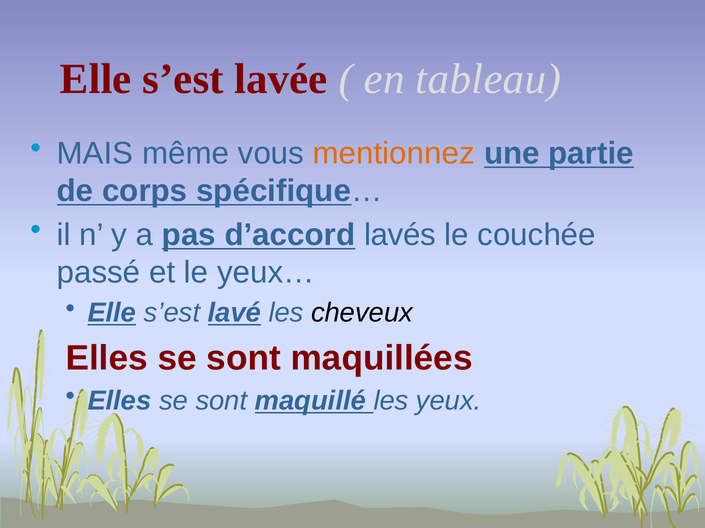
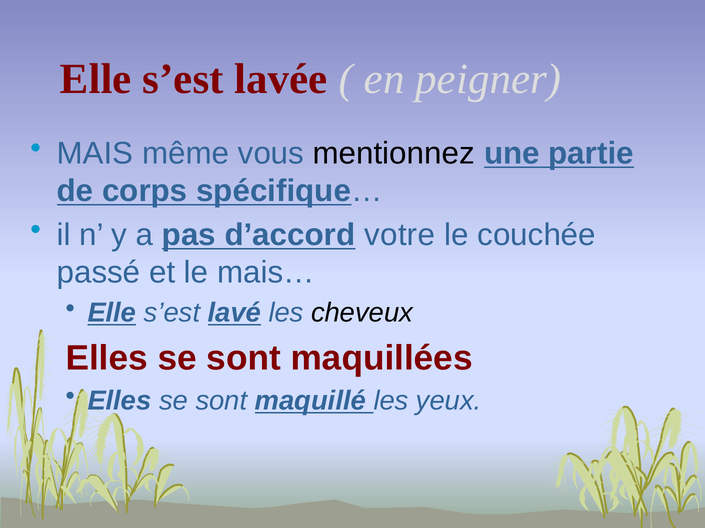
tableau: tableau -> peigner (488, 79)
mentionnez colour: orange -> black (394, 154)
lavés: lavés -> votre (400, 235)
yeux…: yeux… -> mais… (266, 273)
